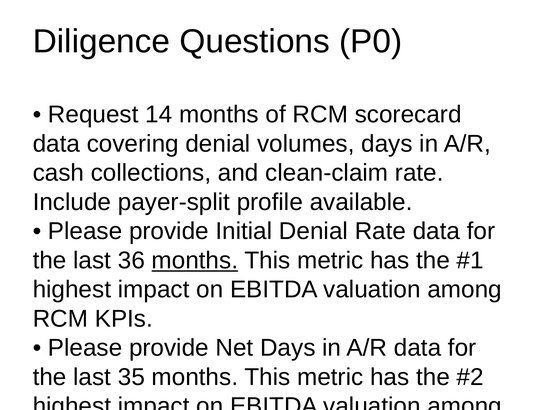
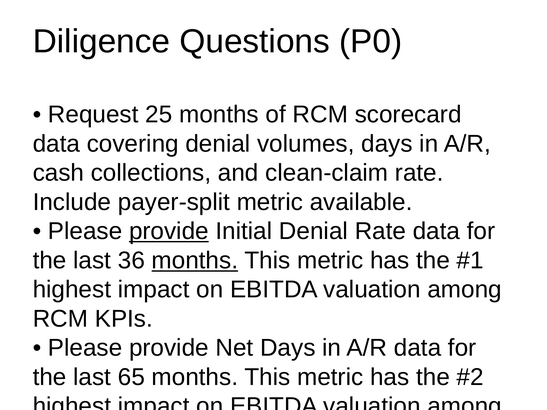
14: 14 -> 25 (159, 115)
payer-split profile: profile -> metric (270, 202)
provide underline: none -> present (169, 231)
35: 35 -> 65 (131, 377)
